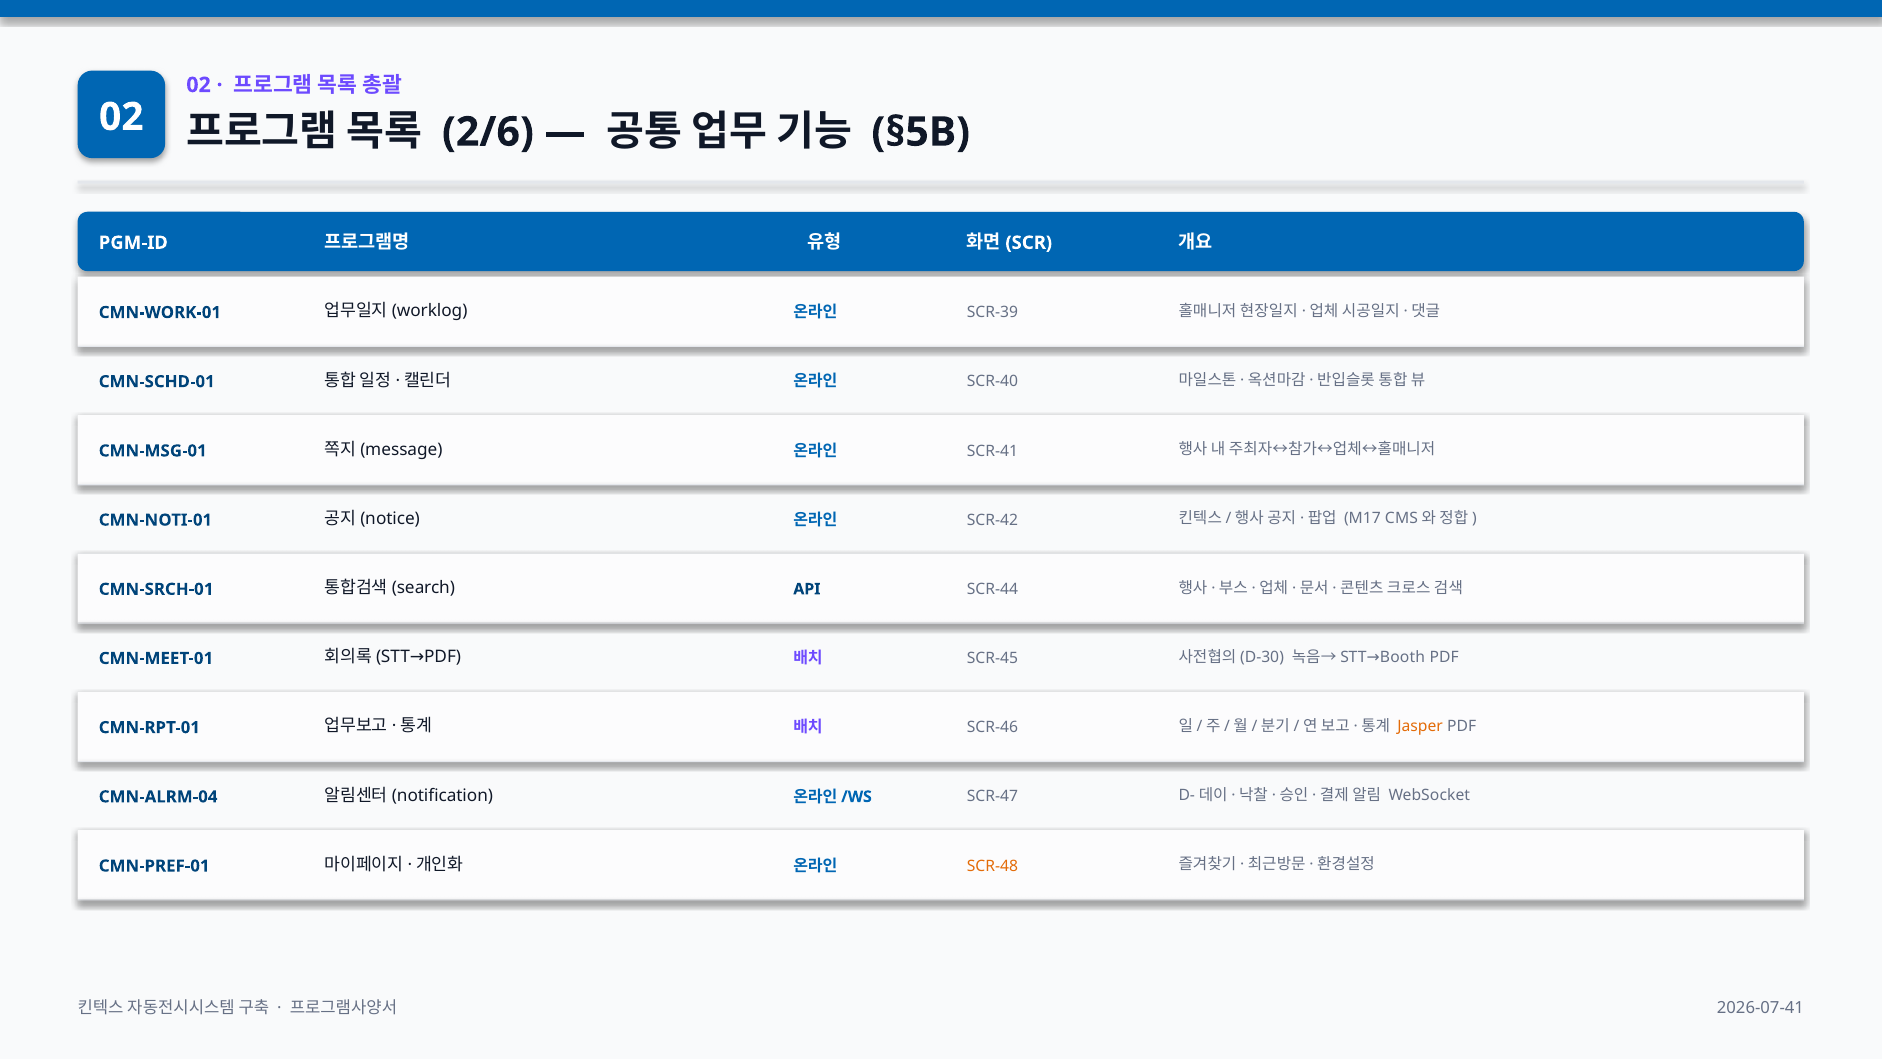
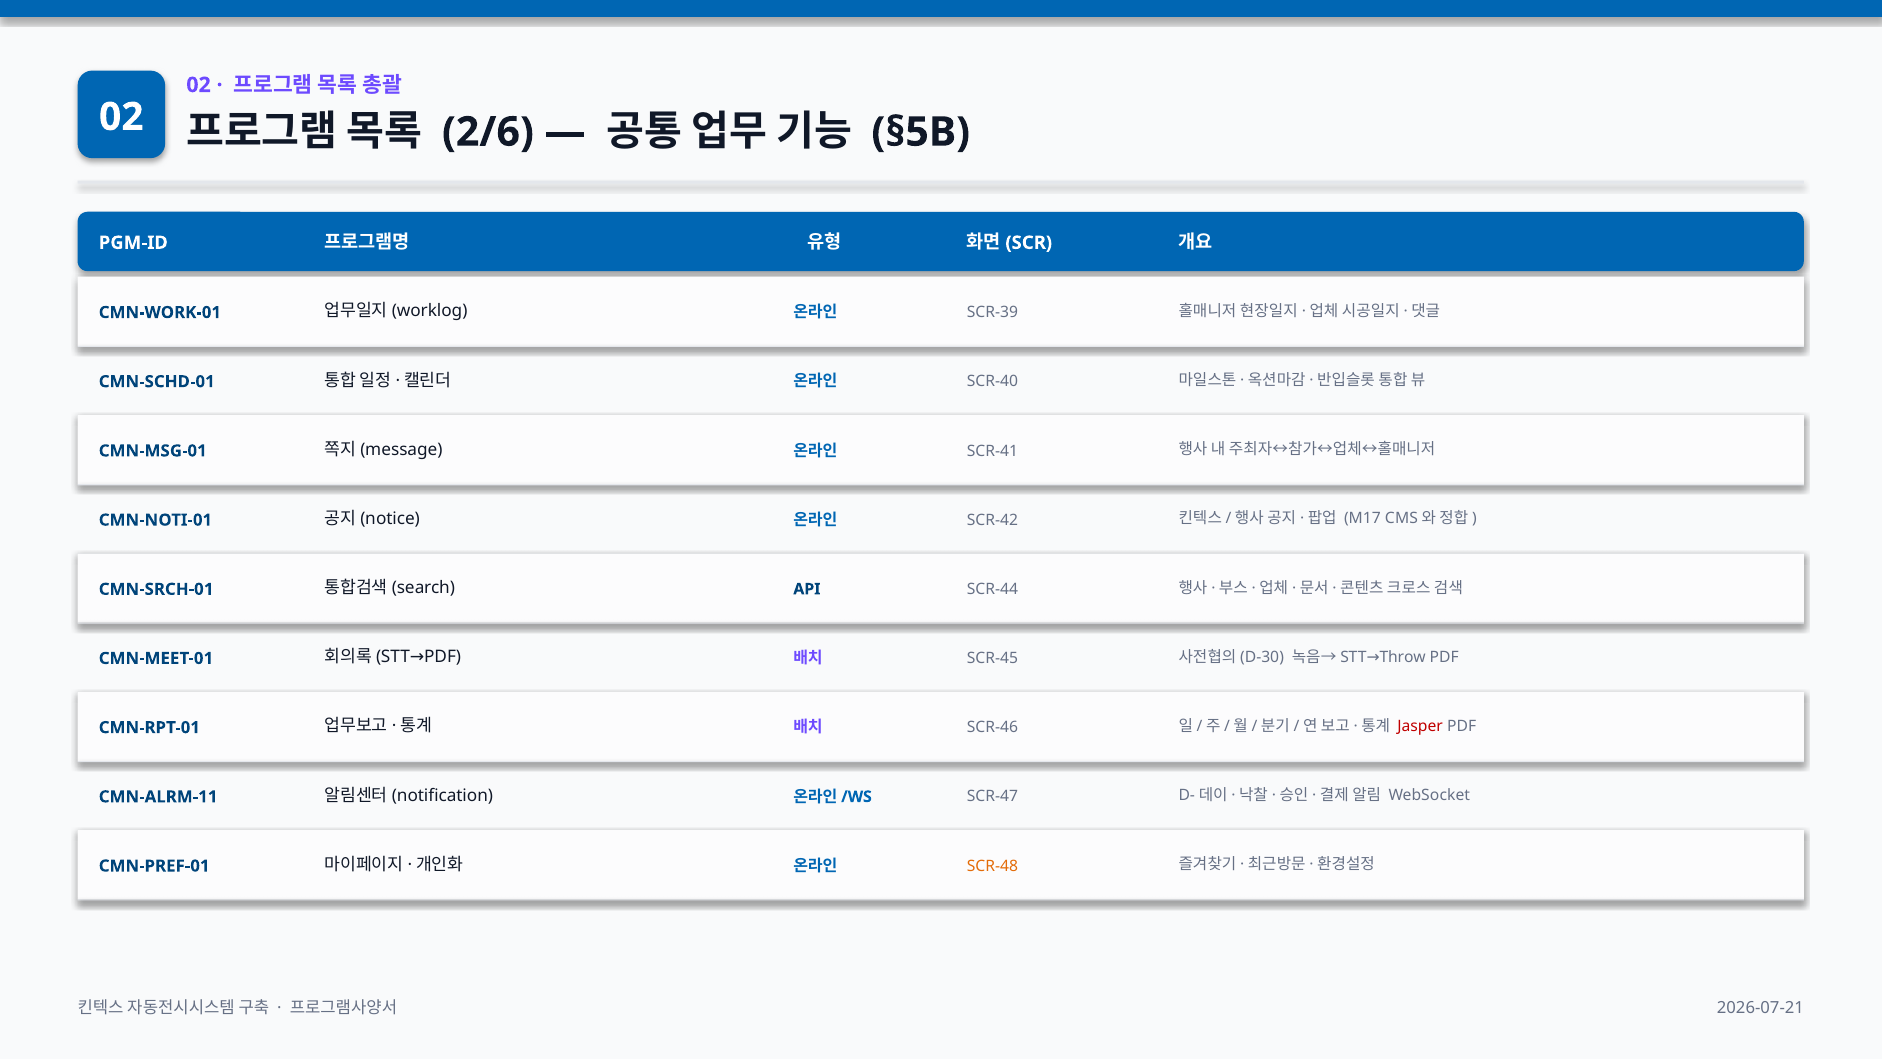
Booth: Booth -> Throw (1403, 657)
Jasper colour: orange -> red (1420, 726)
CMN-ALRM-04: CMN-ALRM-04 -> CMN-ALRM-11 (158, 797)
2026-07-41: 2026-07-41 -> 2026-07-21 (1760, 1008)
